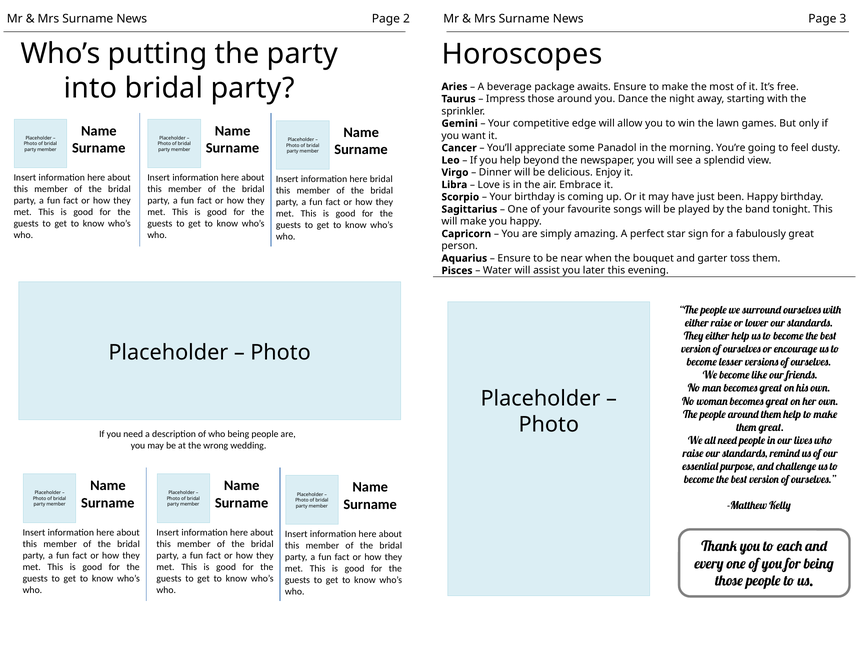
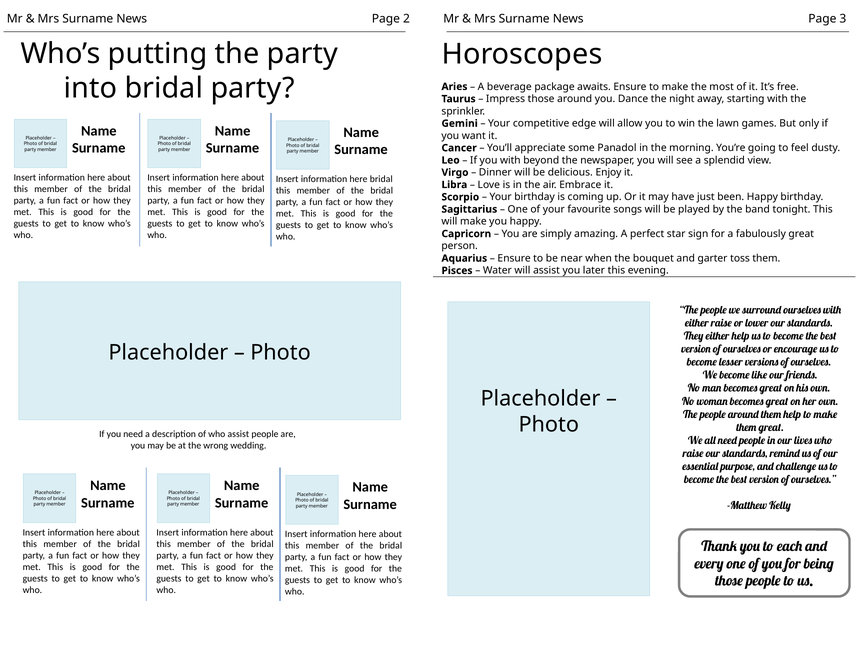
you help: help -> with (510, 160)
who being: being -> assist (238, 435)
